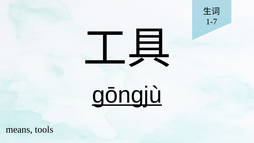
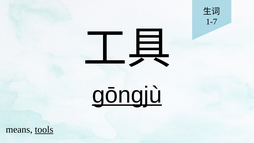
tools underline: none -> present (44, 129)
